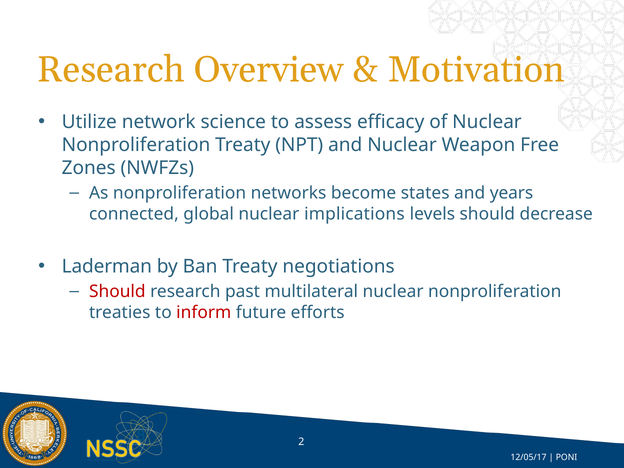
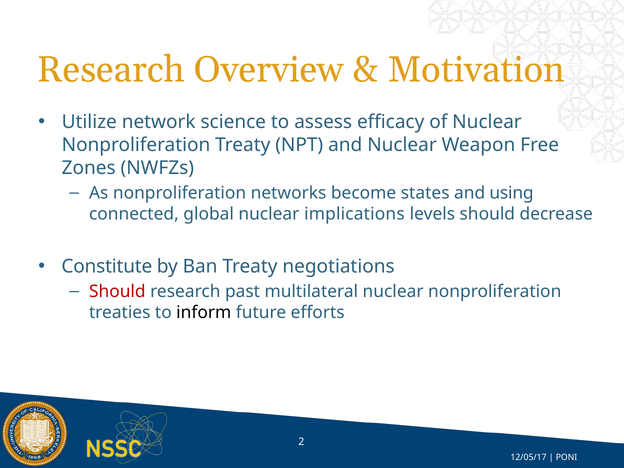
years: years -> using (512, 193)
Laderman: Laderman -> Constitute (107, 266)
inform colour: red -> black (204, 312)
